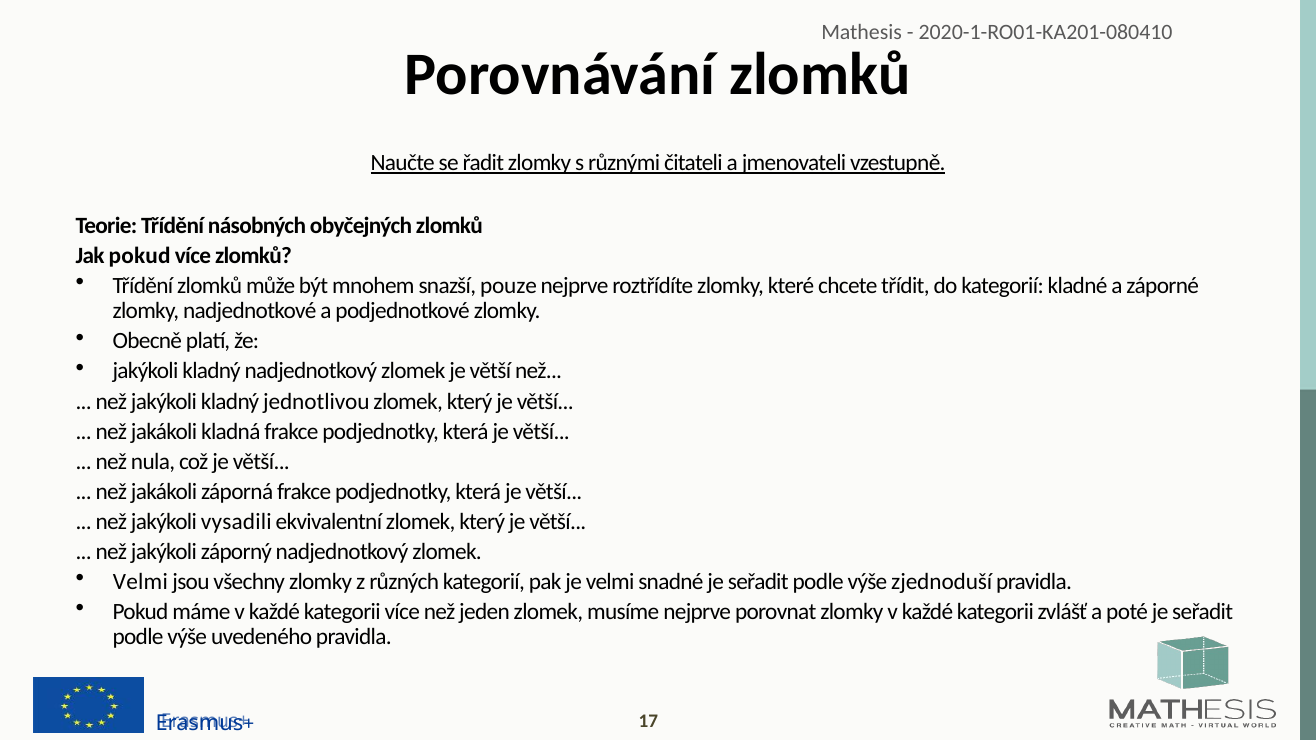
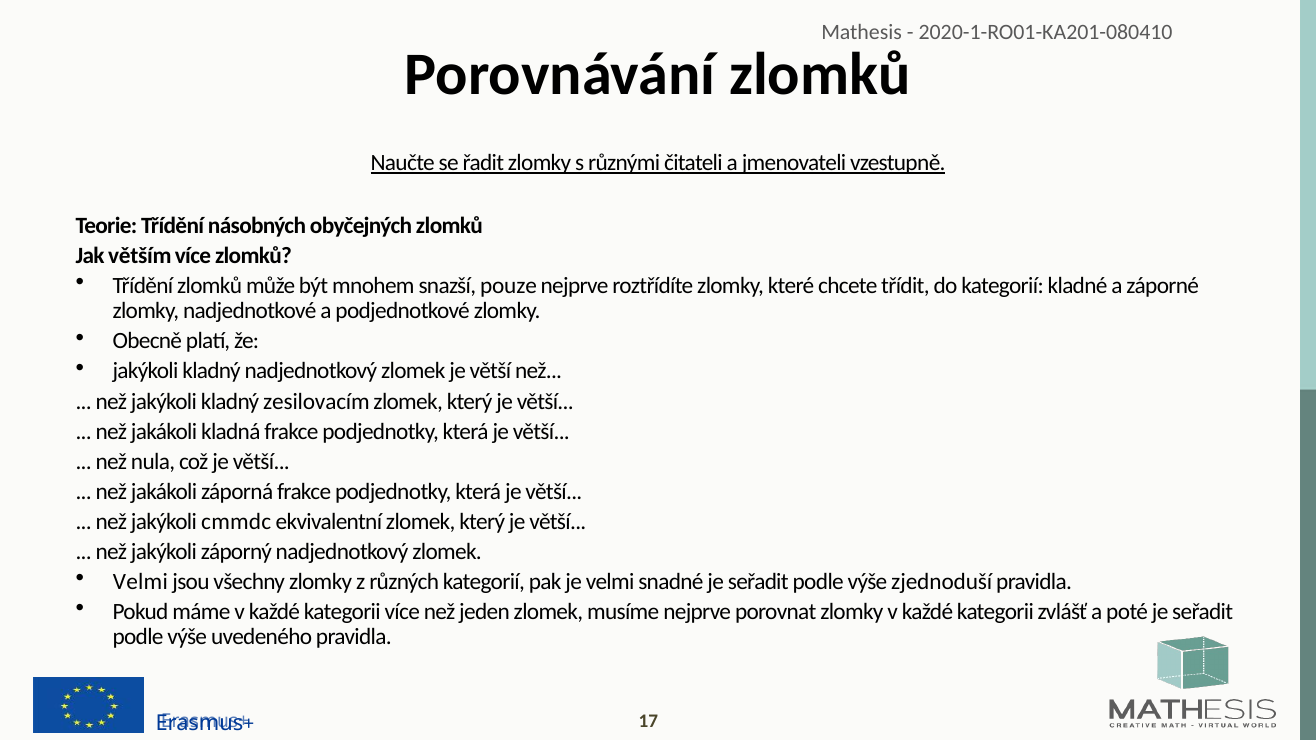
Jak pokud: pokud -> větším (140, 256)
jednotlivou: jednotlivou -> zesilovacím (316, 401)
vysadili: vysadili -> cmmdc (236, 522)
